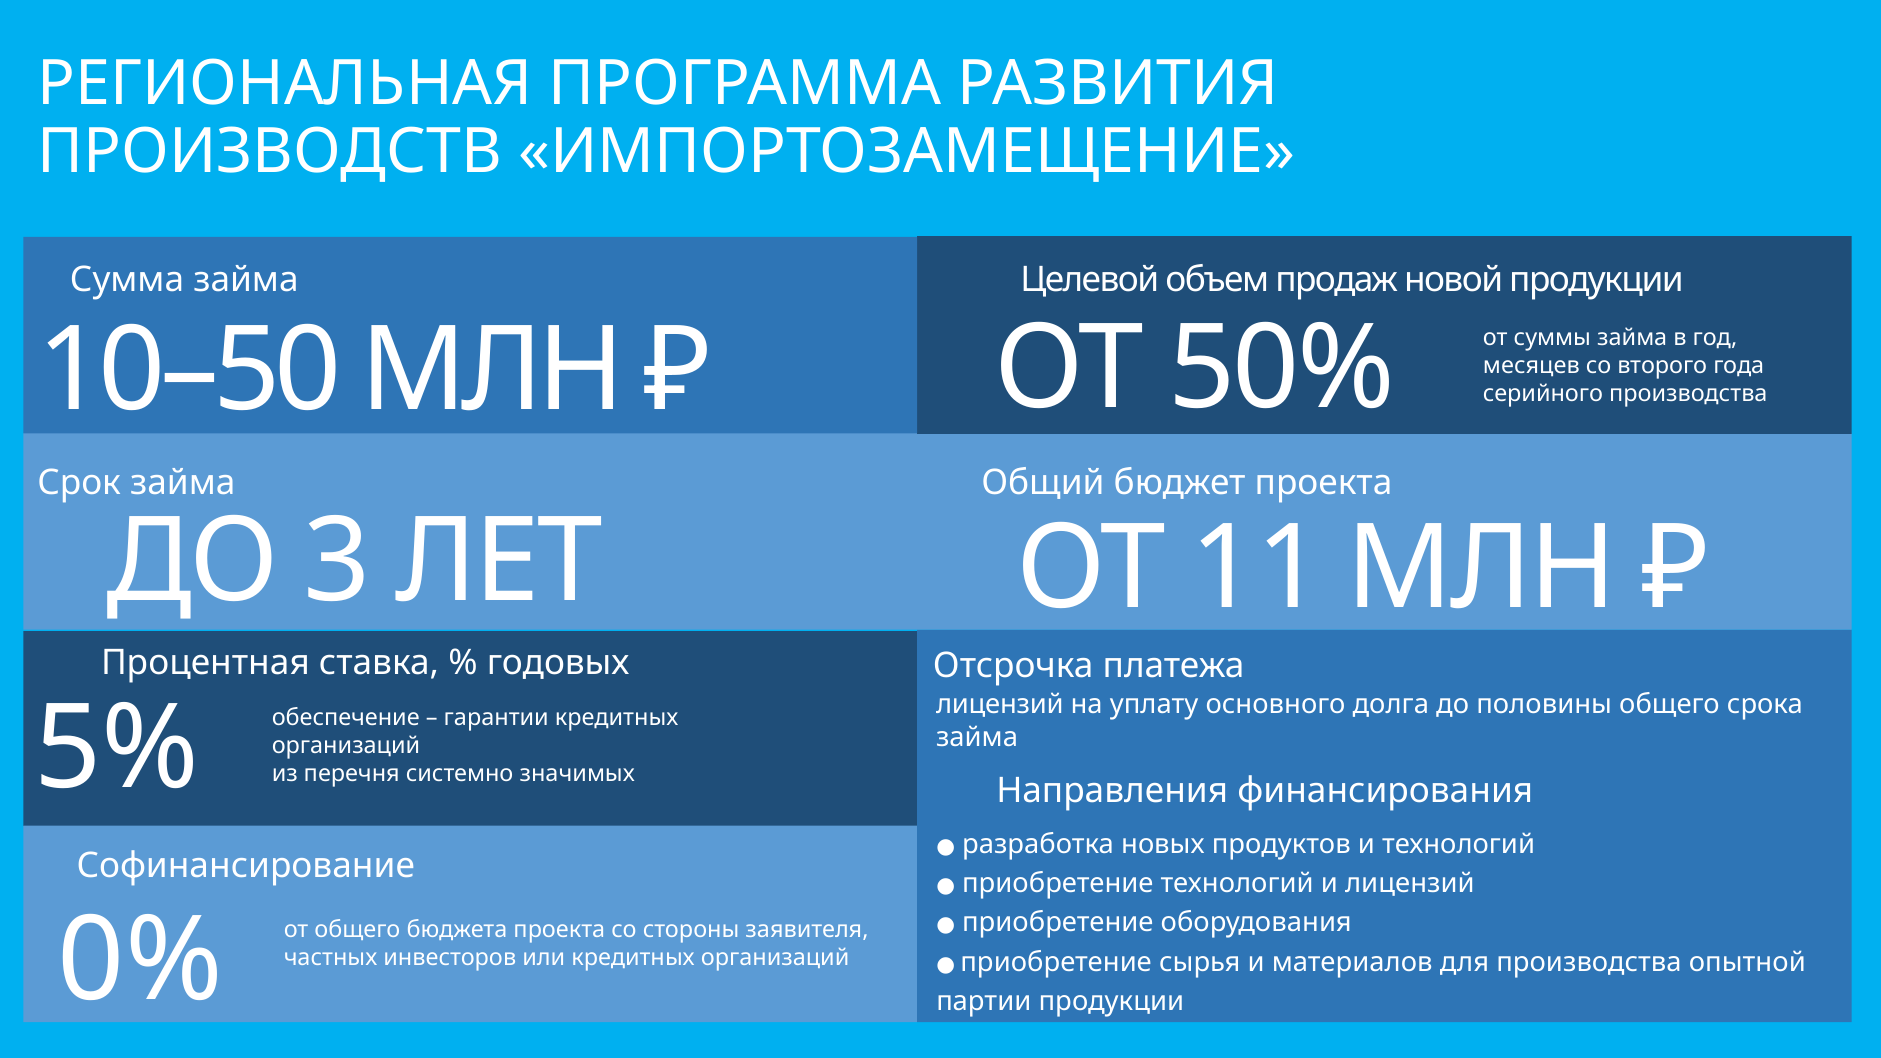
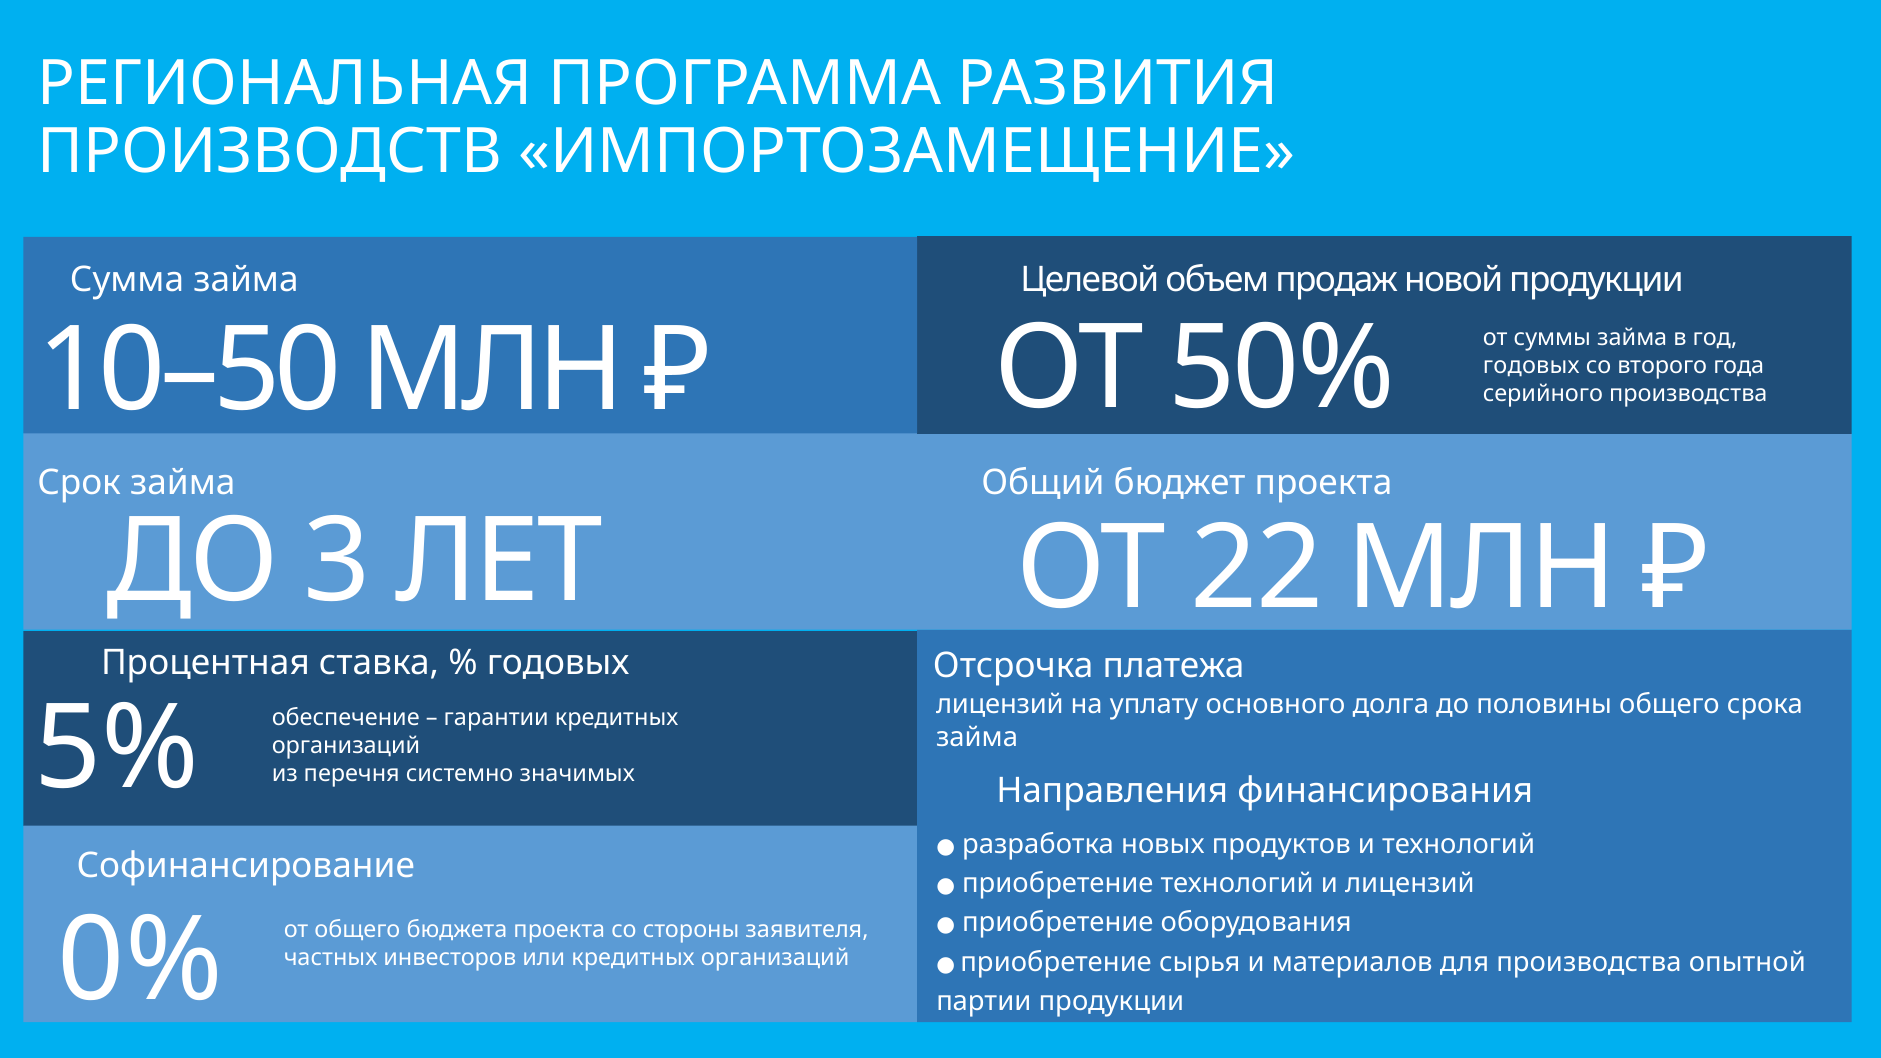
месяцев: месяцев -> годовых (1531, 366)
11: 11 -> 22 (1257, 569)
